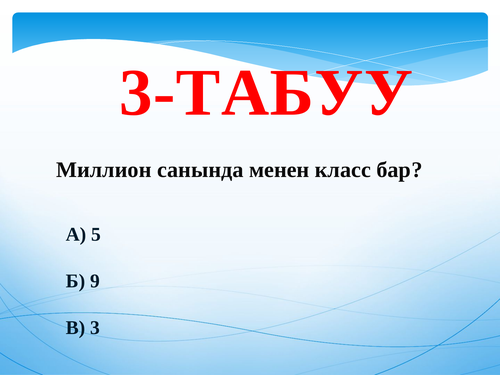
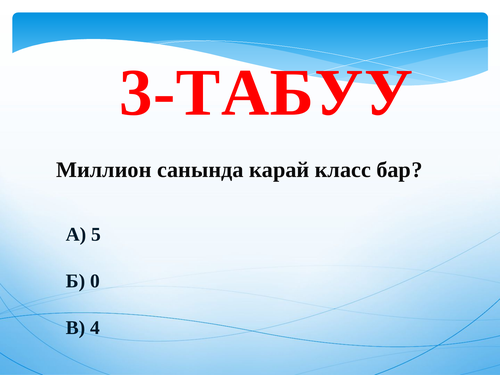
менен: менен -> карай (279, 170)
9: 9 -> 0 (95, 281)
3: 3 -> 4 (95, 328)
